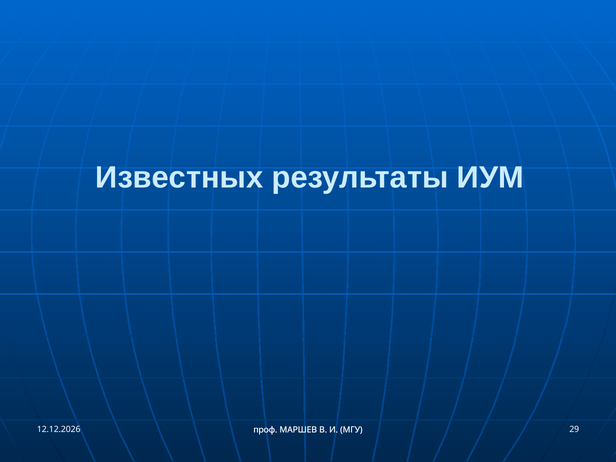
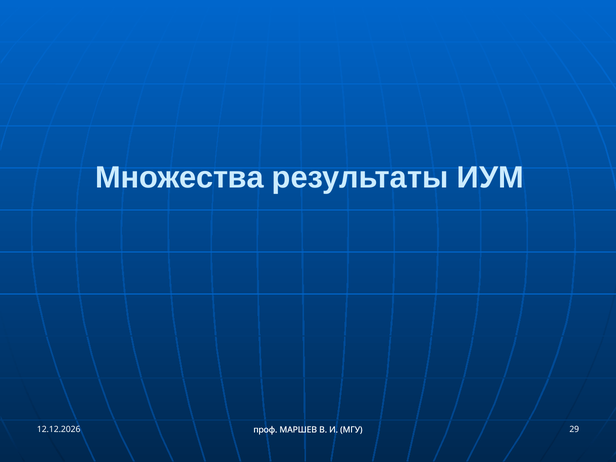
Известных: Известных -> Множества (180, 177)
